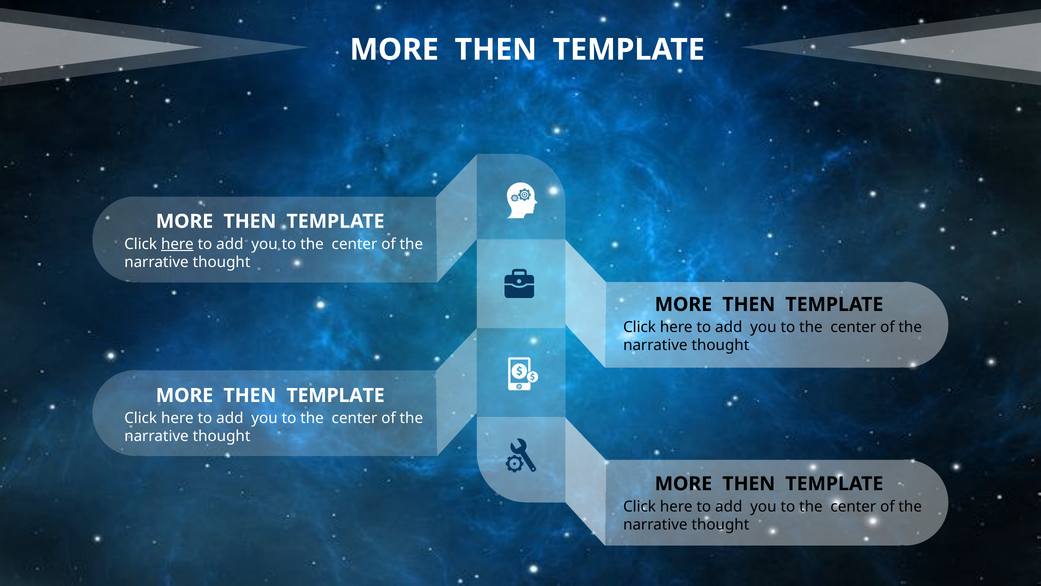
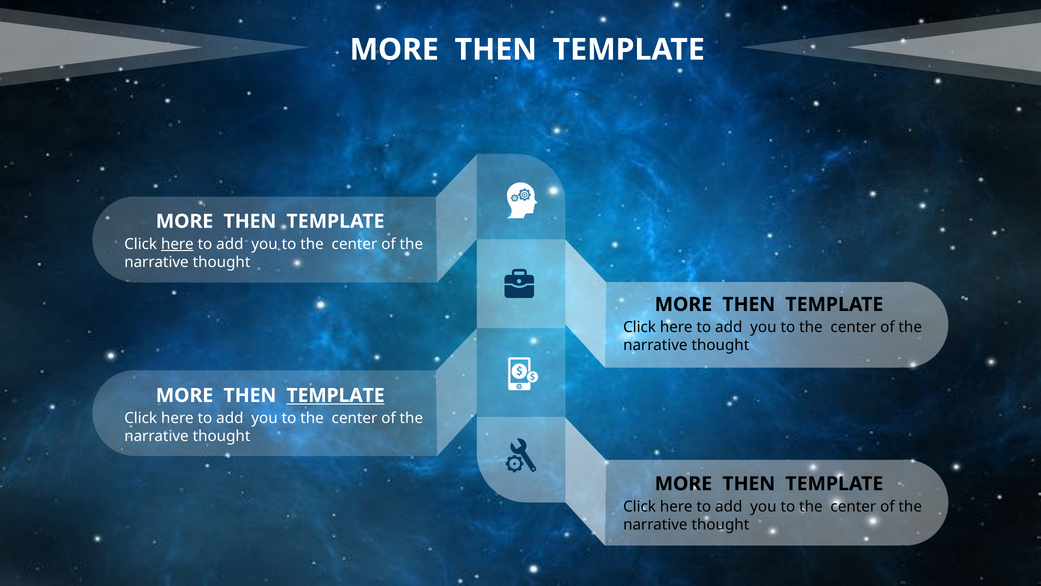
TEMPLATE underline: none -> present (336, 395)
